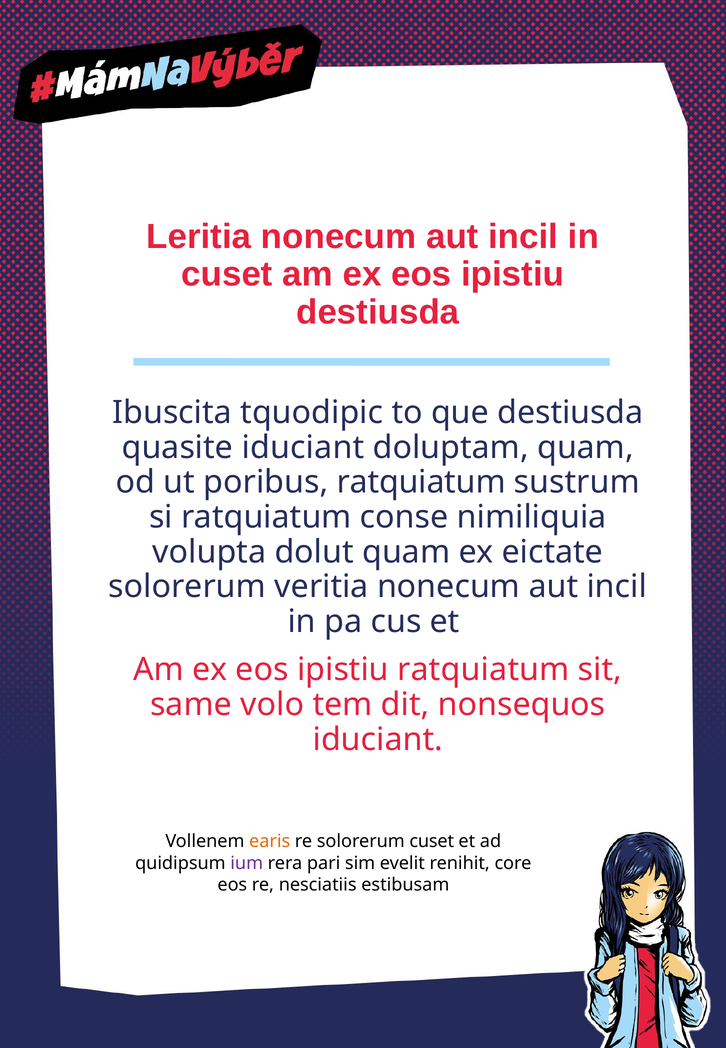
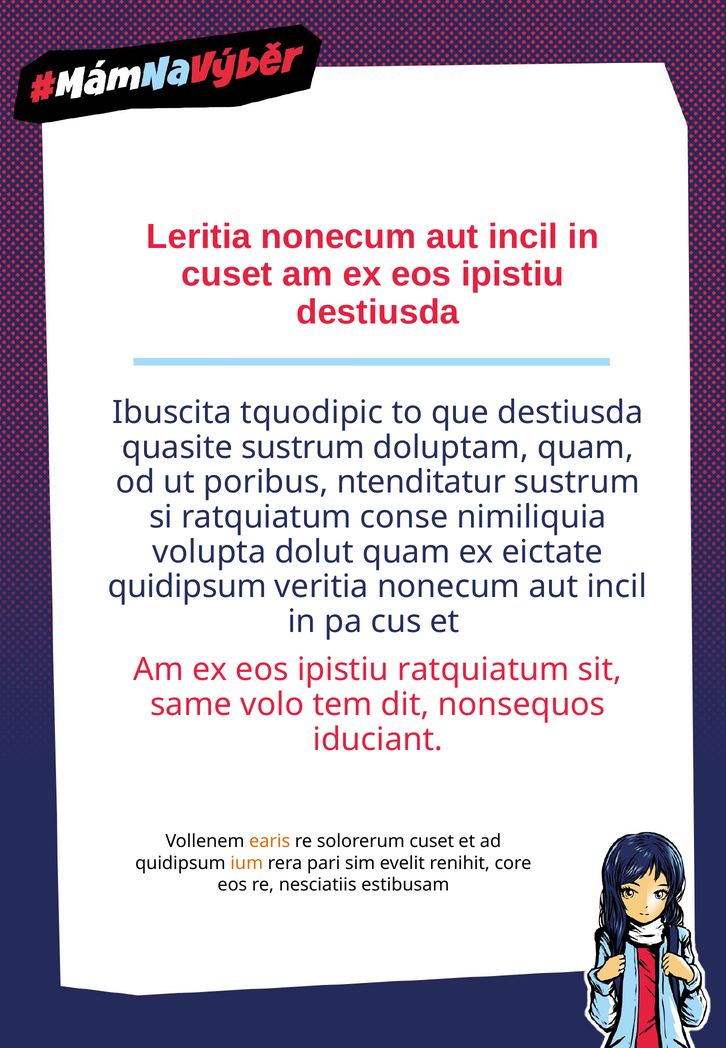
quasite iduciant: iduciant -> sustrum (303, 448)
poribus ratquiatum: ratquiatum -> ntenditatur (421, 483)
solorerum: solorerum -> quidipsum (187, 587)
ium colour: purple -> orange (247, 864)
